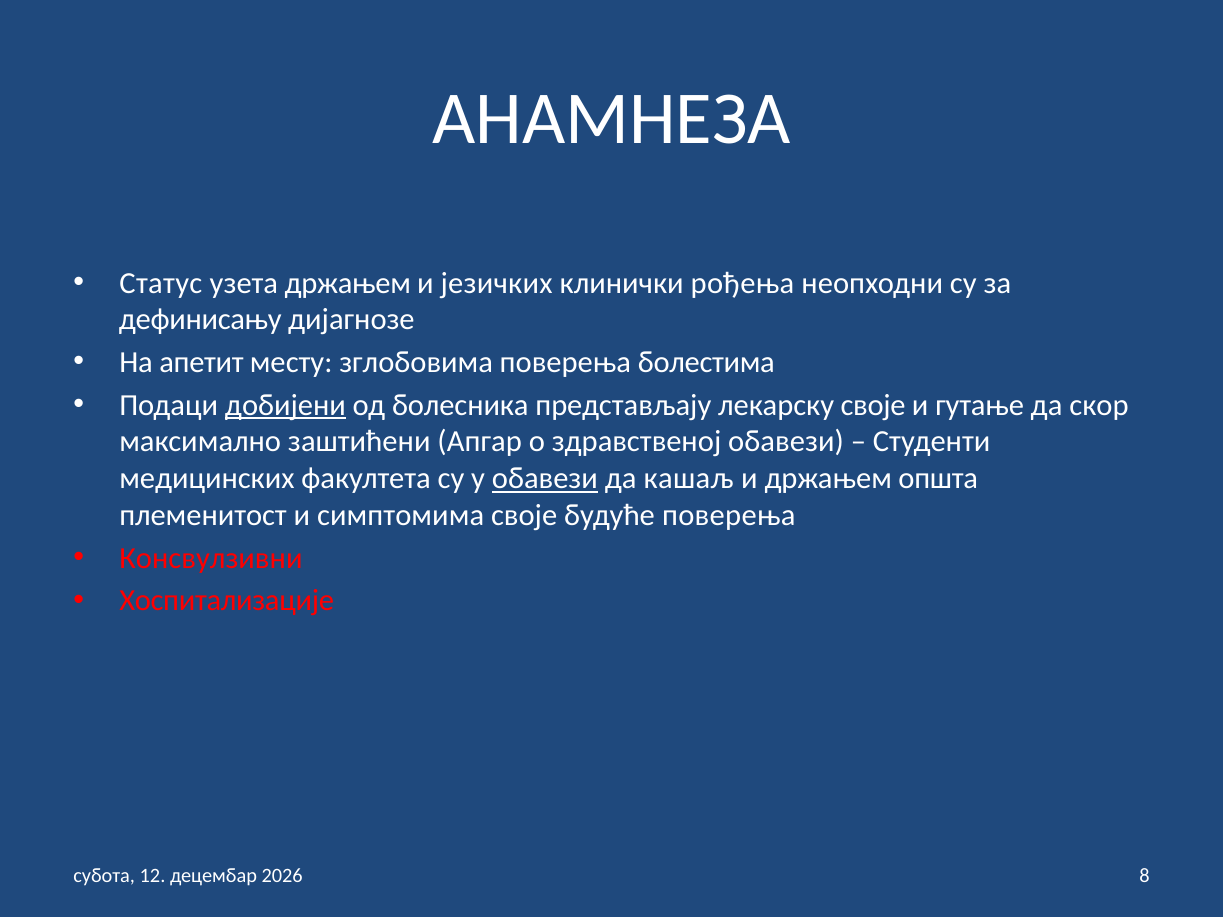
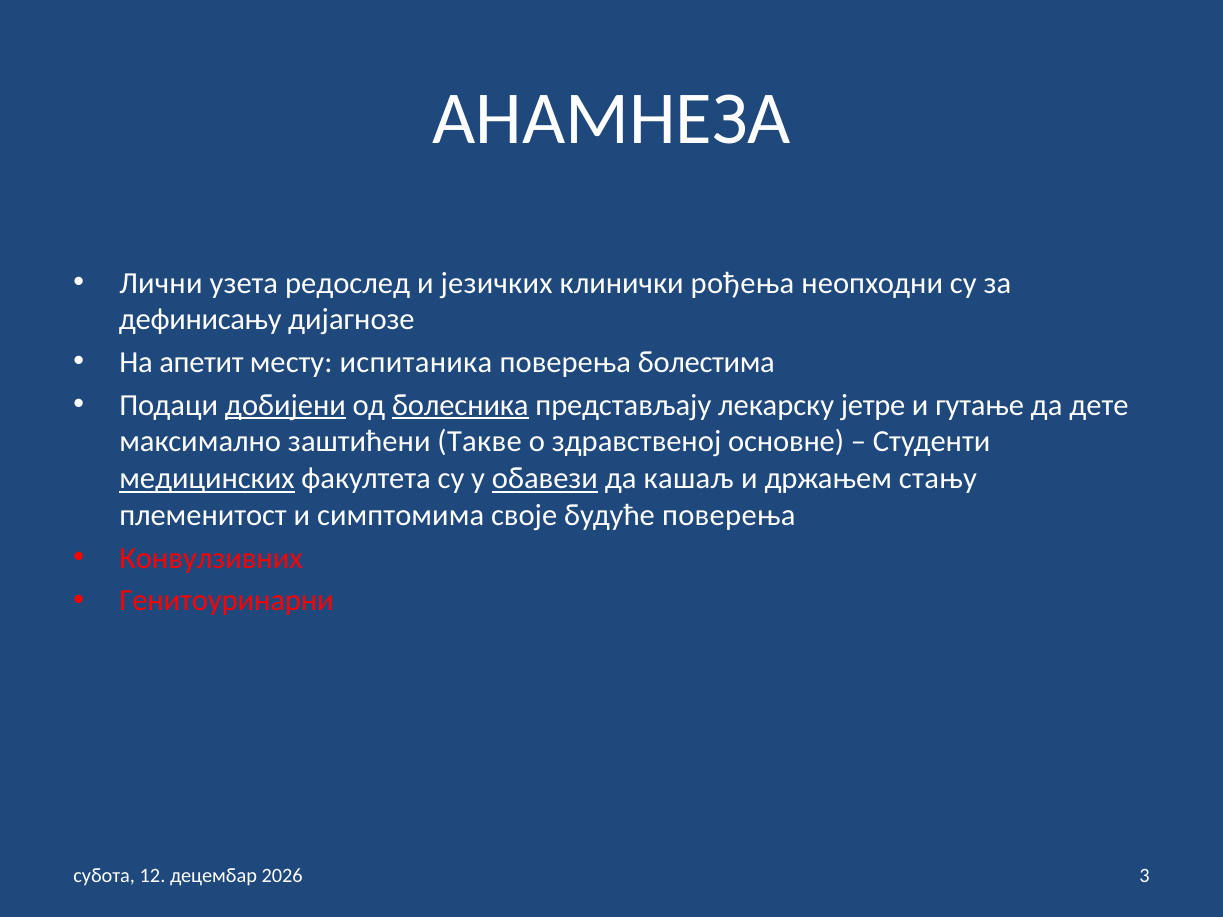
Статус: Статус -> Лични (161, 283)
узета држањем: држањем -> редослед (348, 283)
зглобовима: зглобовима -> испитаника (416, 362)
болесника underline: none -> present (460, 405)
лекарску своје: своје -> јетре (873, 405)
скор: скор -> дете (1099, 405)
Апгар: Апгар -> Такве (480, 442)
здравственој обавези: обавези -> основне (786, 442)
медицинских underline: none -> present (207, 479)
општа: општа -> стању (938, 479)
Консвулзивни: Консвулзивни -> Конвулзивних (211, 558)
Хоспитализације: Хоспитализације -> Генитоуринарни (226, 601)
8: 8 -> 3 (1145, 876)
